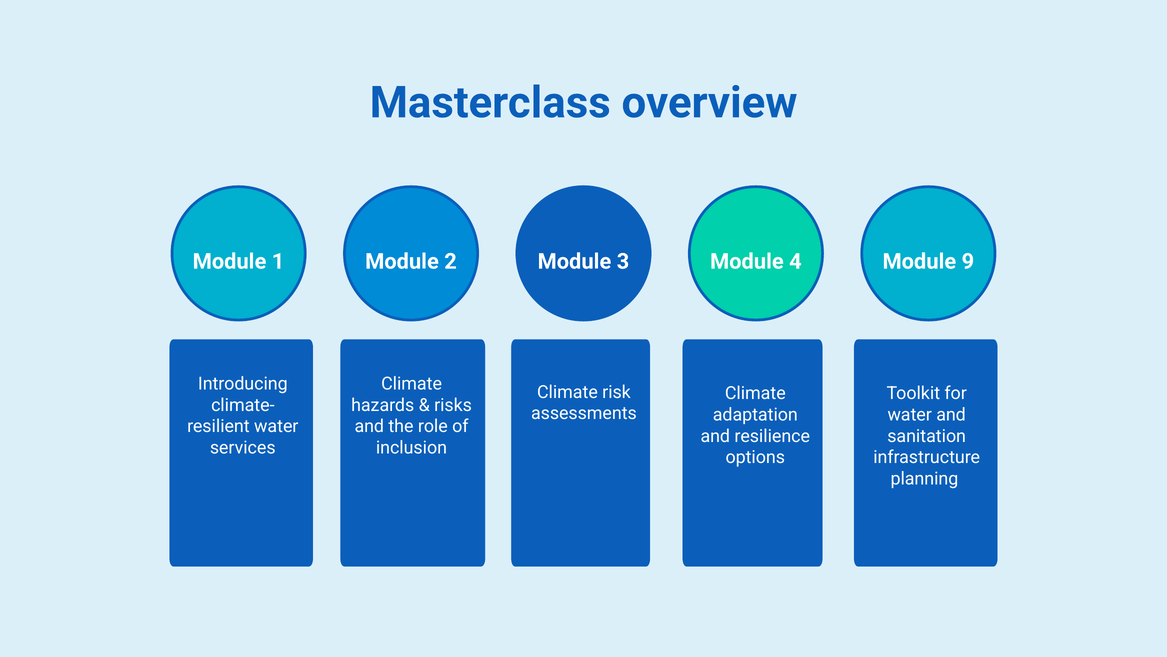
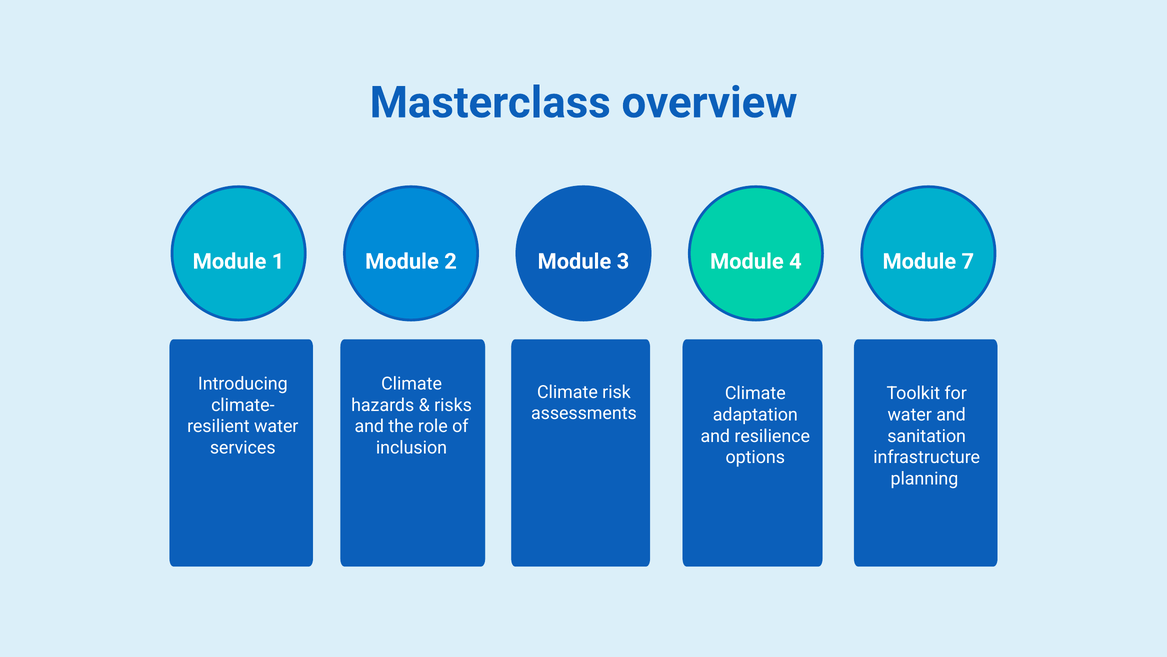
9: 9 -> 7 (968, 261)
